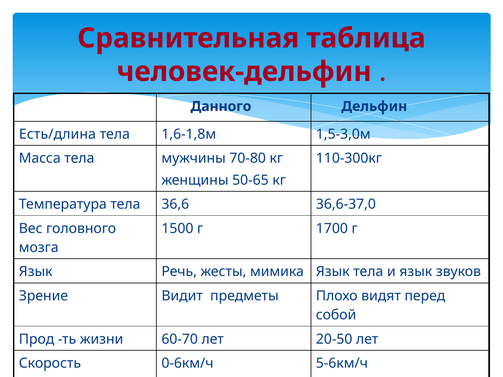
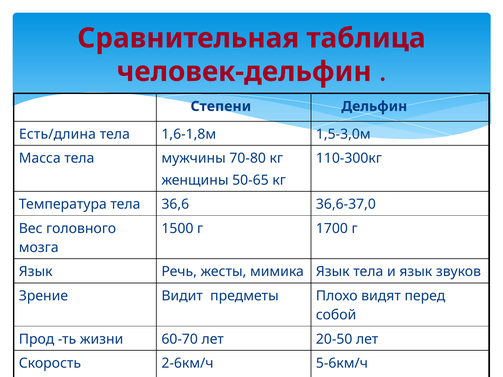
Данного: Данного -> Степени (221, 106)
0-6км/ч: 0-6км/ч -> 2-6км/ч (187, 363)
